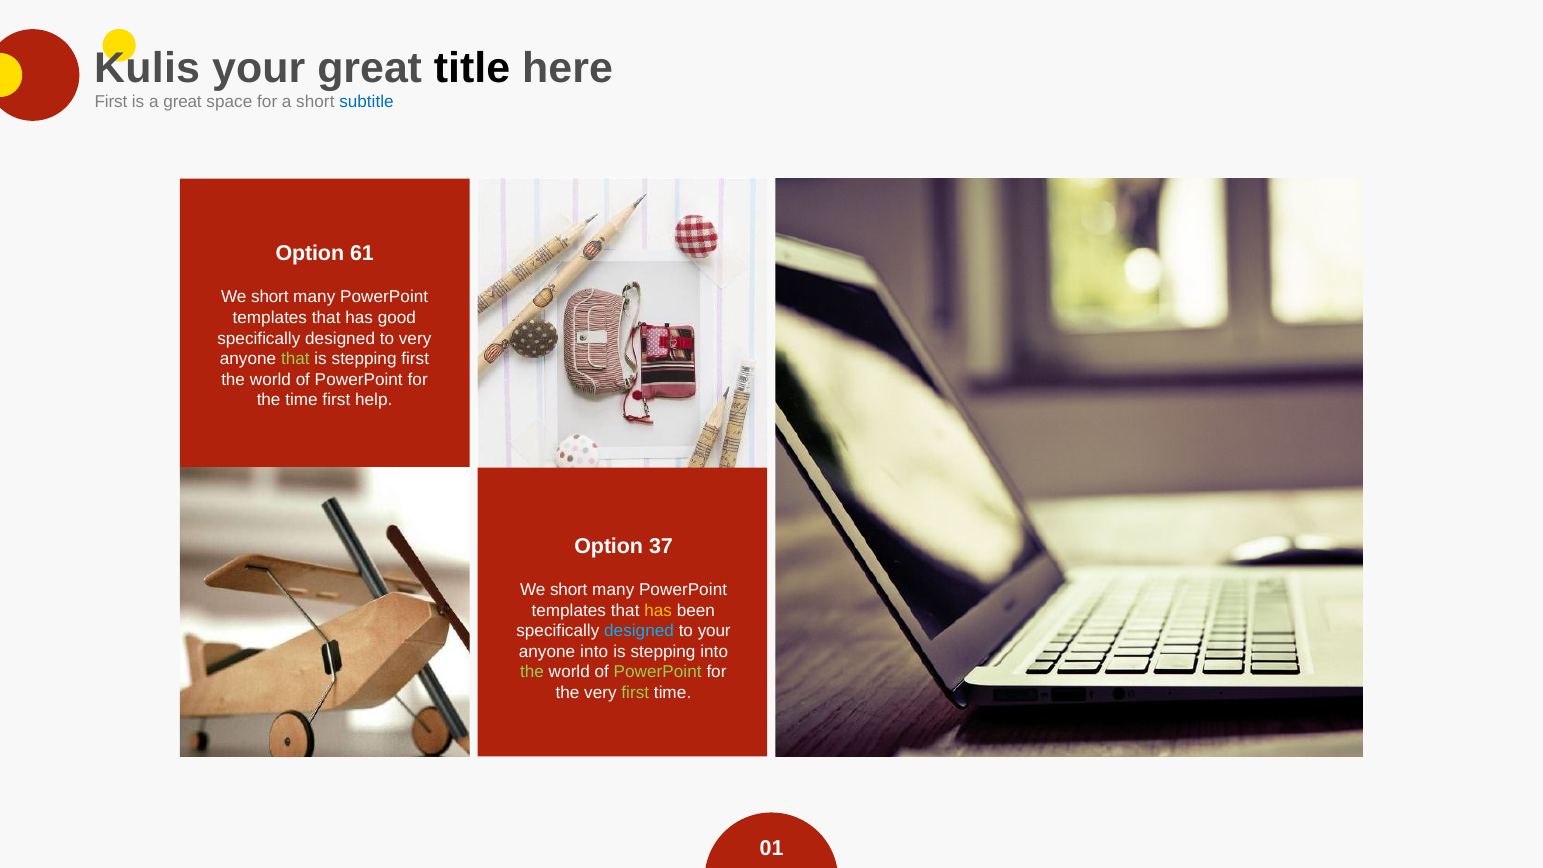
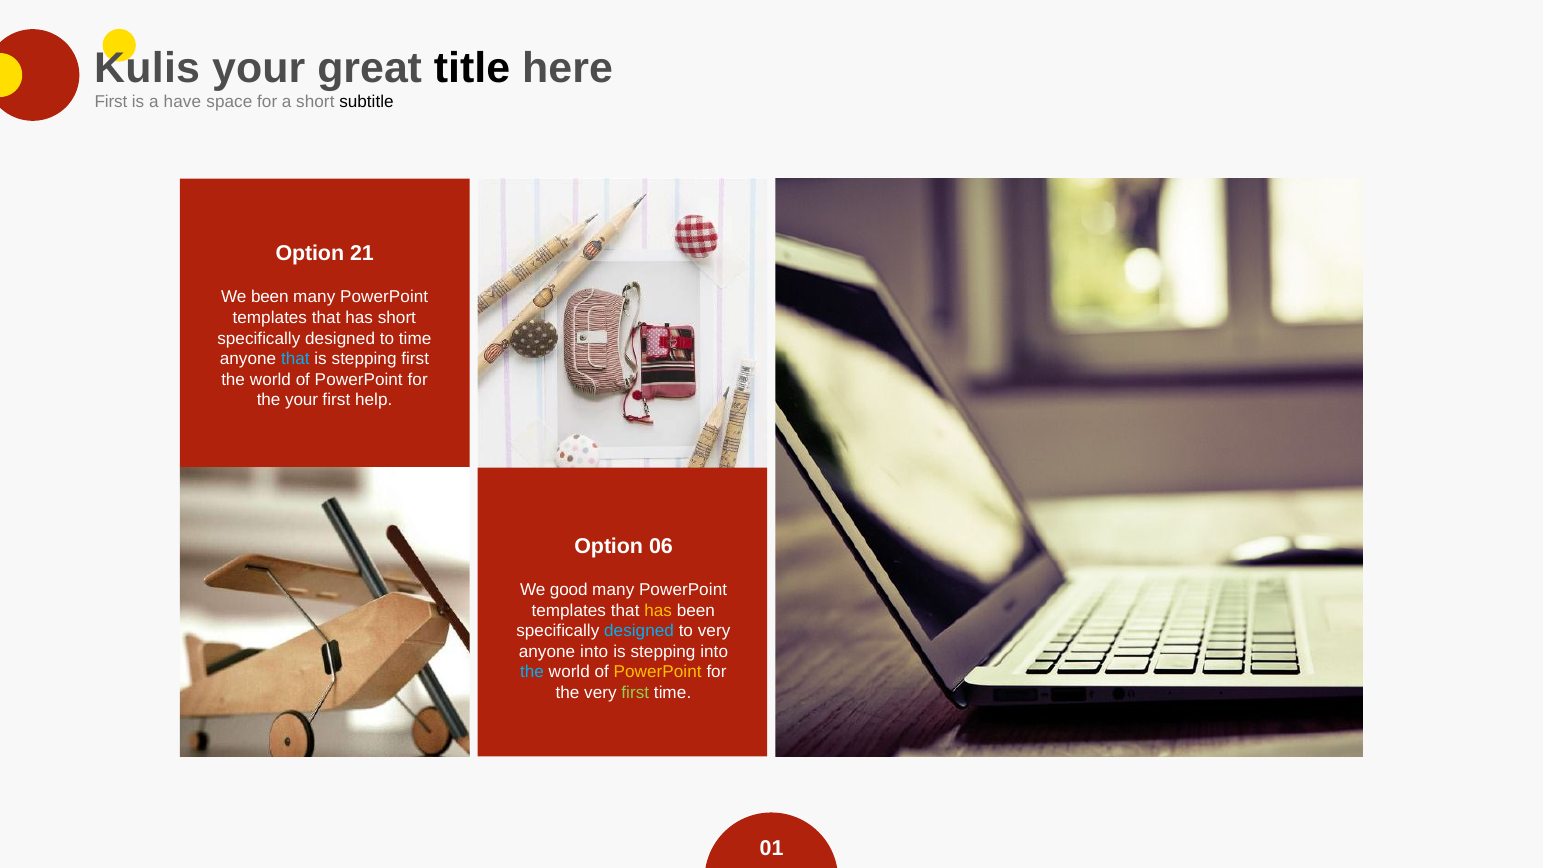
a great: great -> have (182, 102)
subtitle colour: blue -> black (366, 102)
61: 61 -> 21 (362, 254)
short: short -> been (270, 297)
has good: good -> short (397, 318)
to very: very -> time (415, 338)
that colour: light green -> light blue (295, 359)
the time: time -> your (302, 400)
37: 37 -> 06 (661, 546)
short: short -> good (569, 590)
to your: your -> very (714, 631)
the colour: light green -> light blue (532, 672)
PowerPoint colour: light green -> yellow (658, 672)
